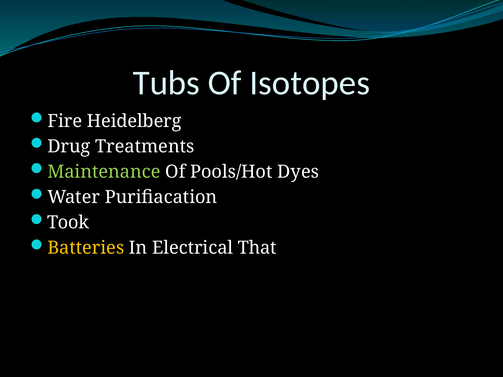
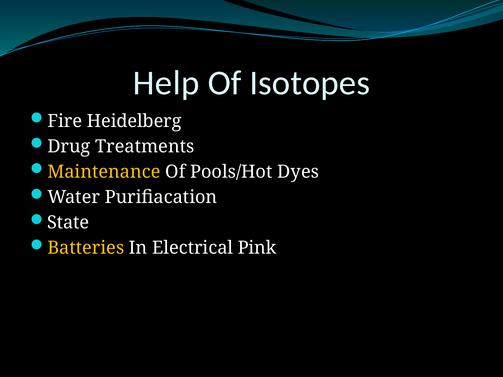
Tubs: Tubs -> Help (166, 83)
Maintenance colour: light green -> yellow (104, 172)
Took: Took -> State (68, 223)
That: That -> Pink (257, 248)
